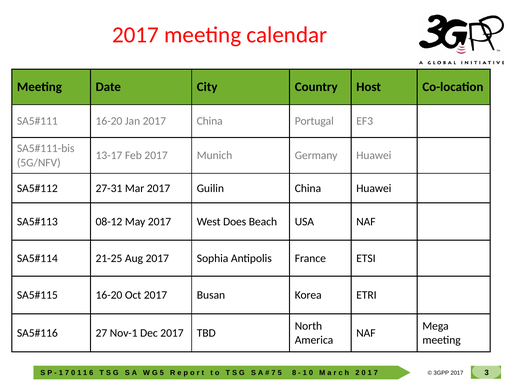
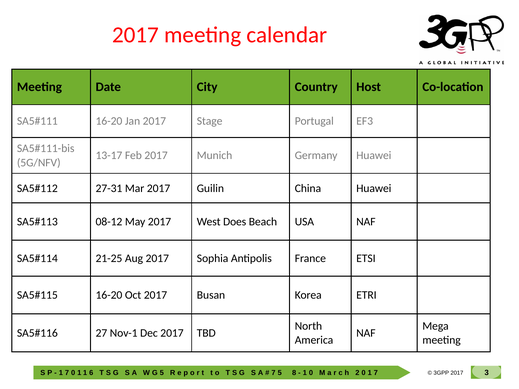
2017 China: China -> Stage (210, 121)
